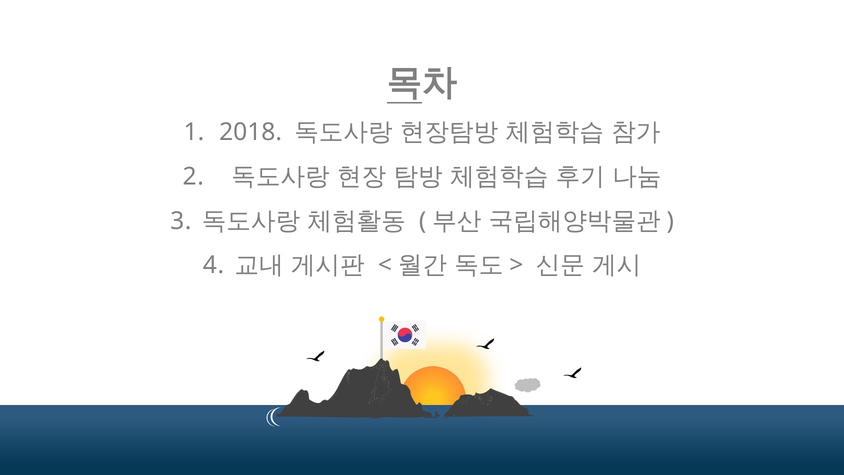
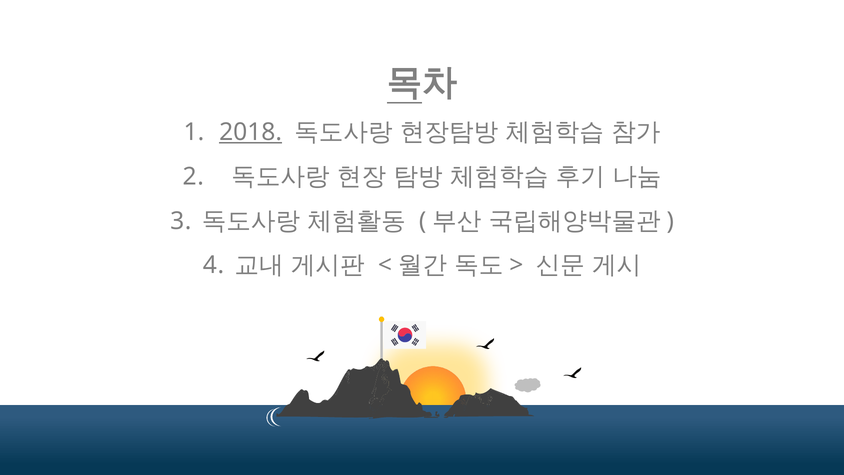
2018 underline: none -> present (251, 132)
